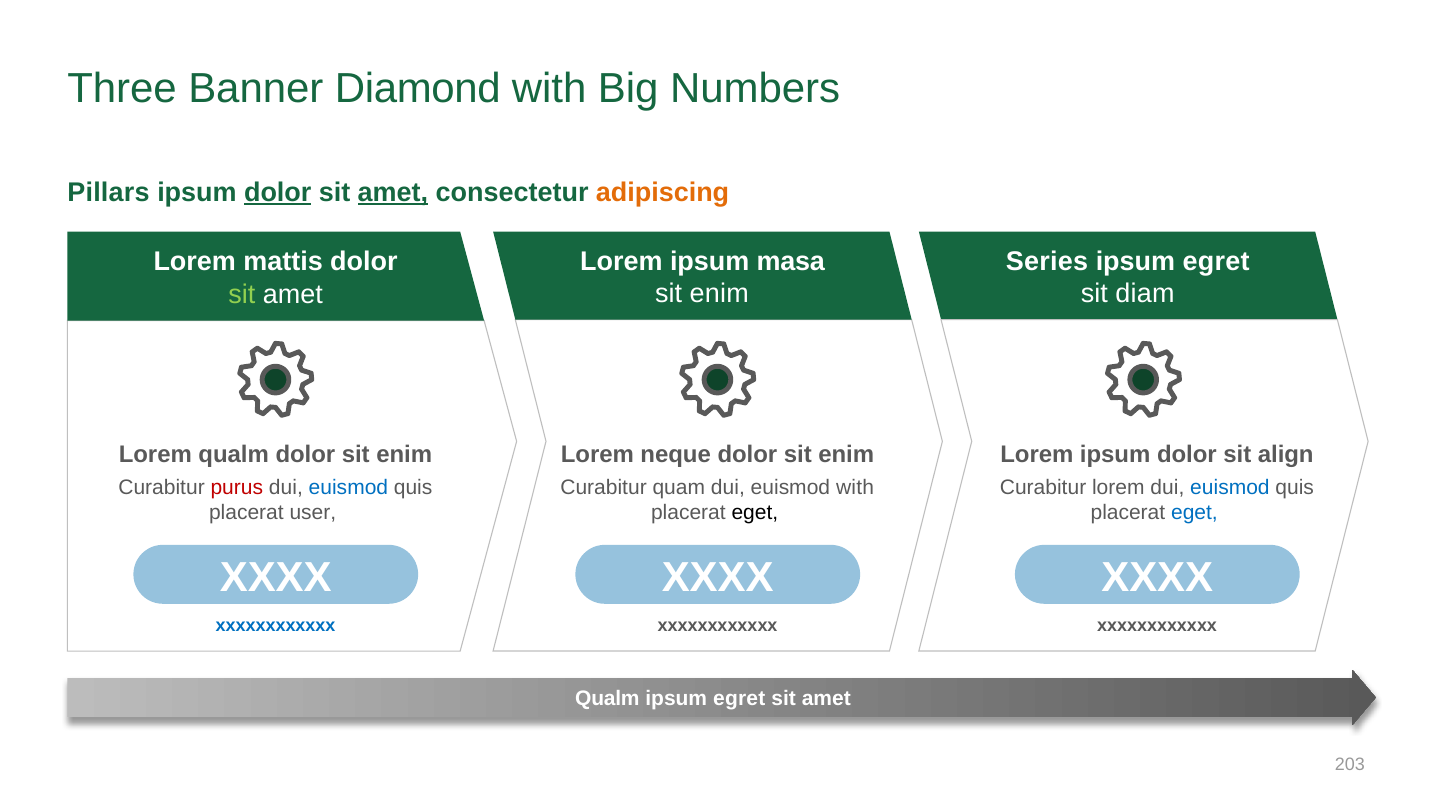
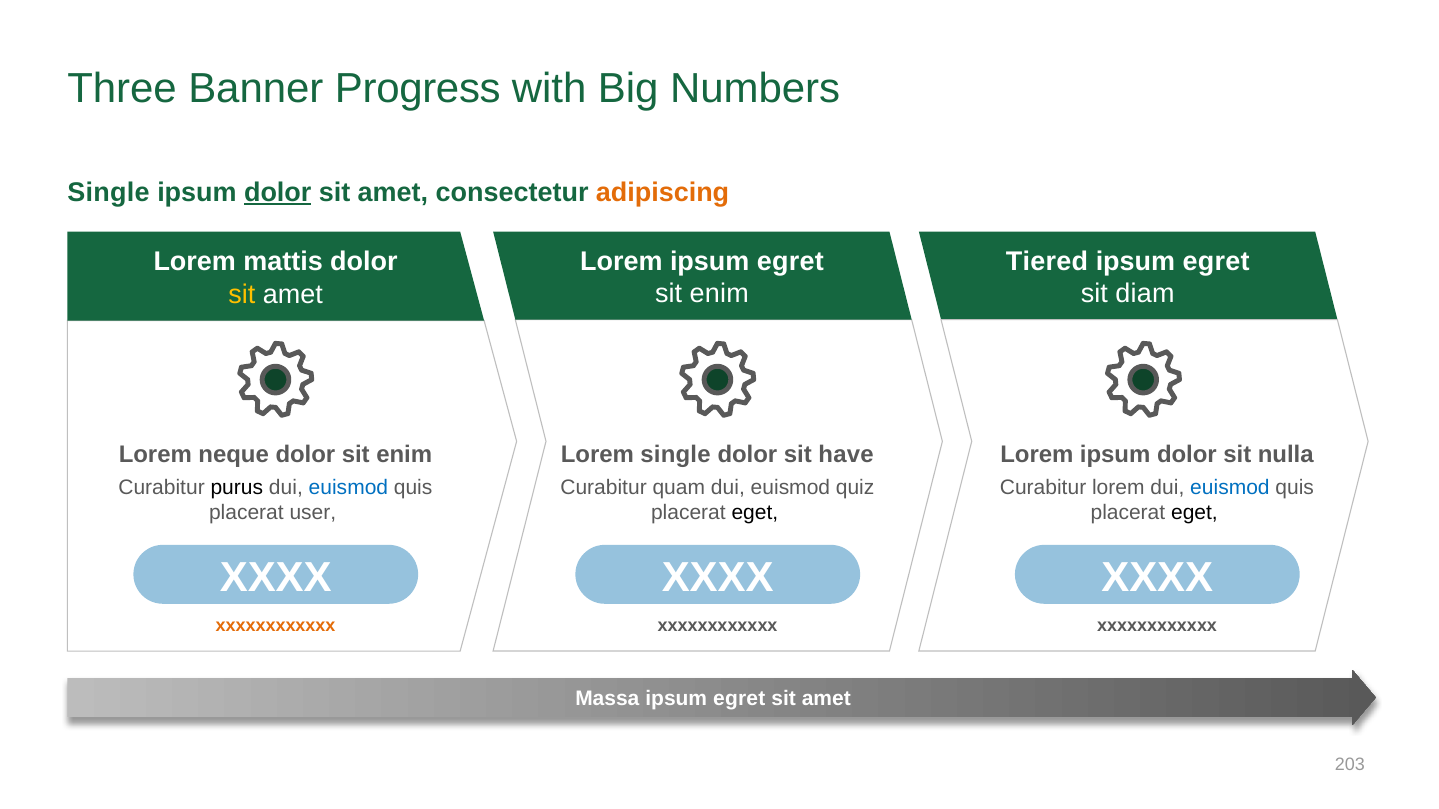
Diamond: Diamond -> Progress (418, 88)
Pillars: Pillars -> Single (108, 193)
amet underline: present -> none (393, 193)
Lorem ipsum masa: masa -> egret (790, 262)
Series: Series -> Tiered (1047, 262)
sit colour: light green -> yellow (242, 294)
Lorem qualm: qualm -> neque (234, 454)
Lorem neque: neque -> single (676, 454)
enim: enim -> have (846, 454)
align: align -> nulla (1286, 454)
purus colour: red -> black (237, 488)
euismod with: with -> quiz (855, 488)
eget colour: blue -> black (1194, 513)
xxxxxxxxxxxx colour: blue -> orange (276, 626)
Qualm: Qualm -> Massa (607, 699)
